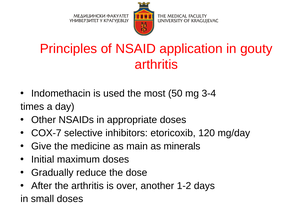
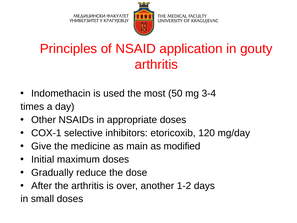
COX-7: COX-7 -> COX-1 (46, 133)
minerals: minerals -> modified (182, 146)
